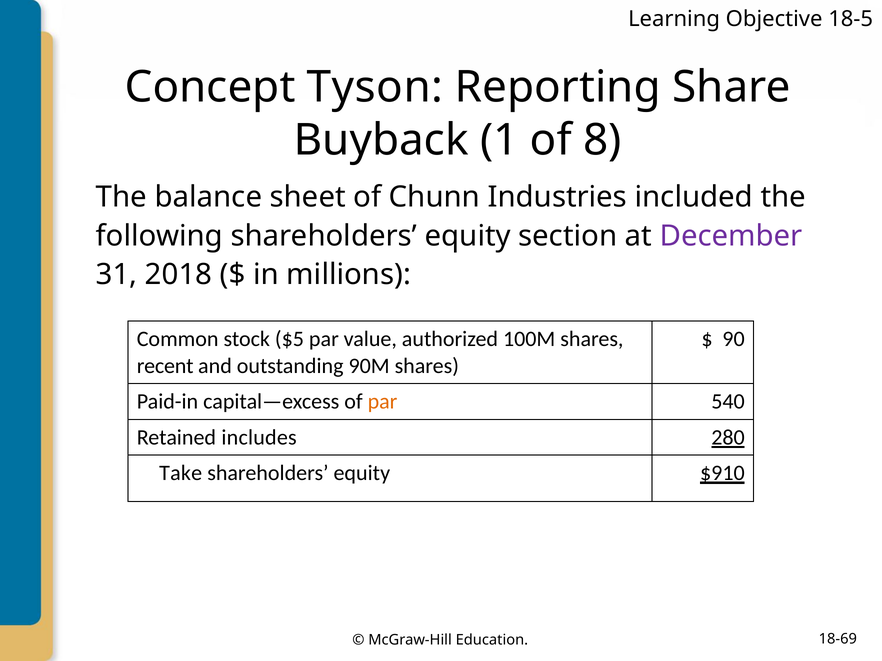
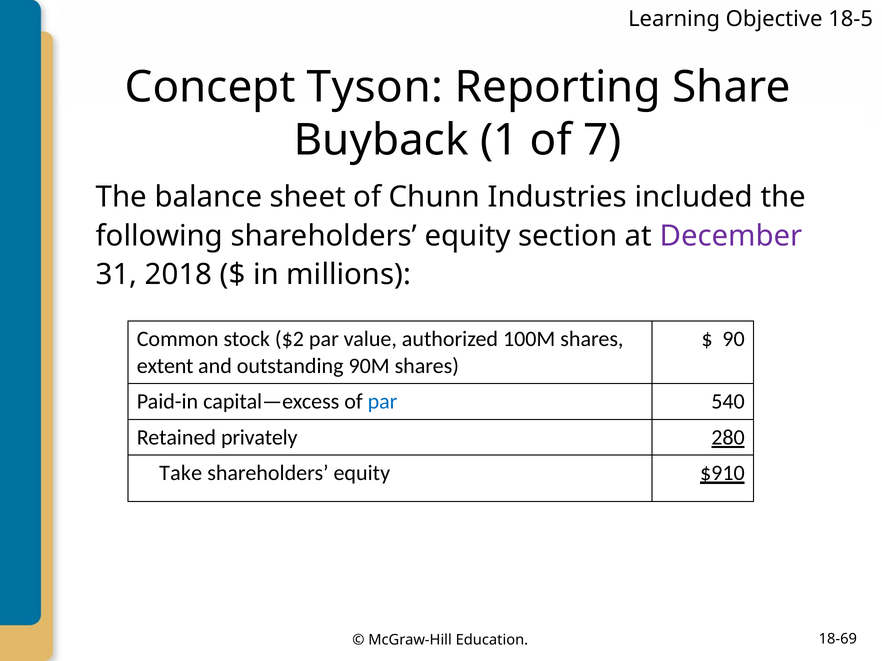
8: 8 -> 7 (602, 140)
$5: $5 -> $2 (289, 339)
recent: recent -> extent (165, 366)
par colour: orange -> blue (383, 402)
includes: includes -> privately (259, 438)
